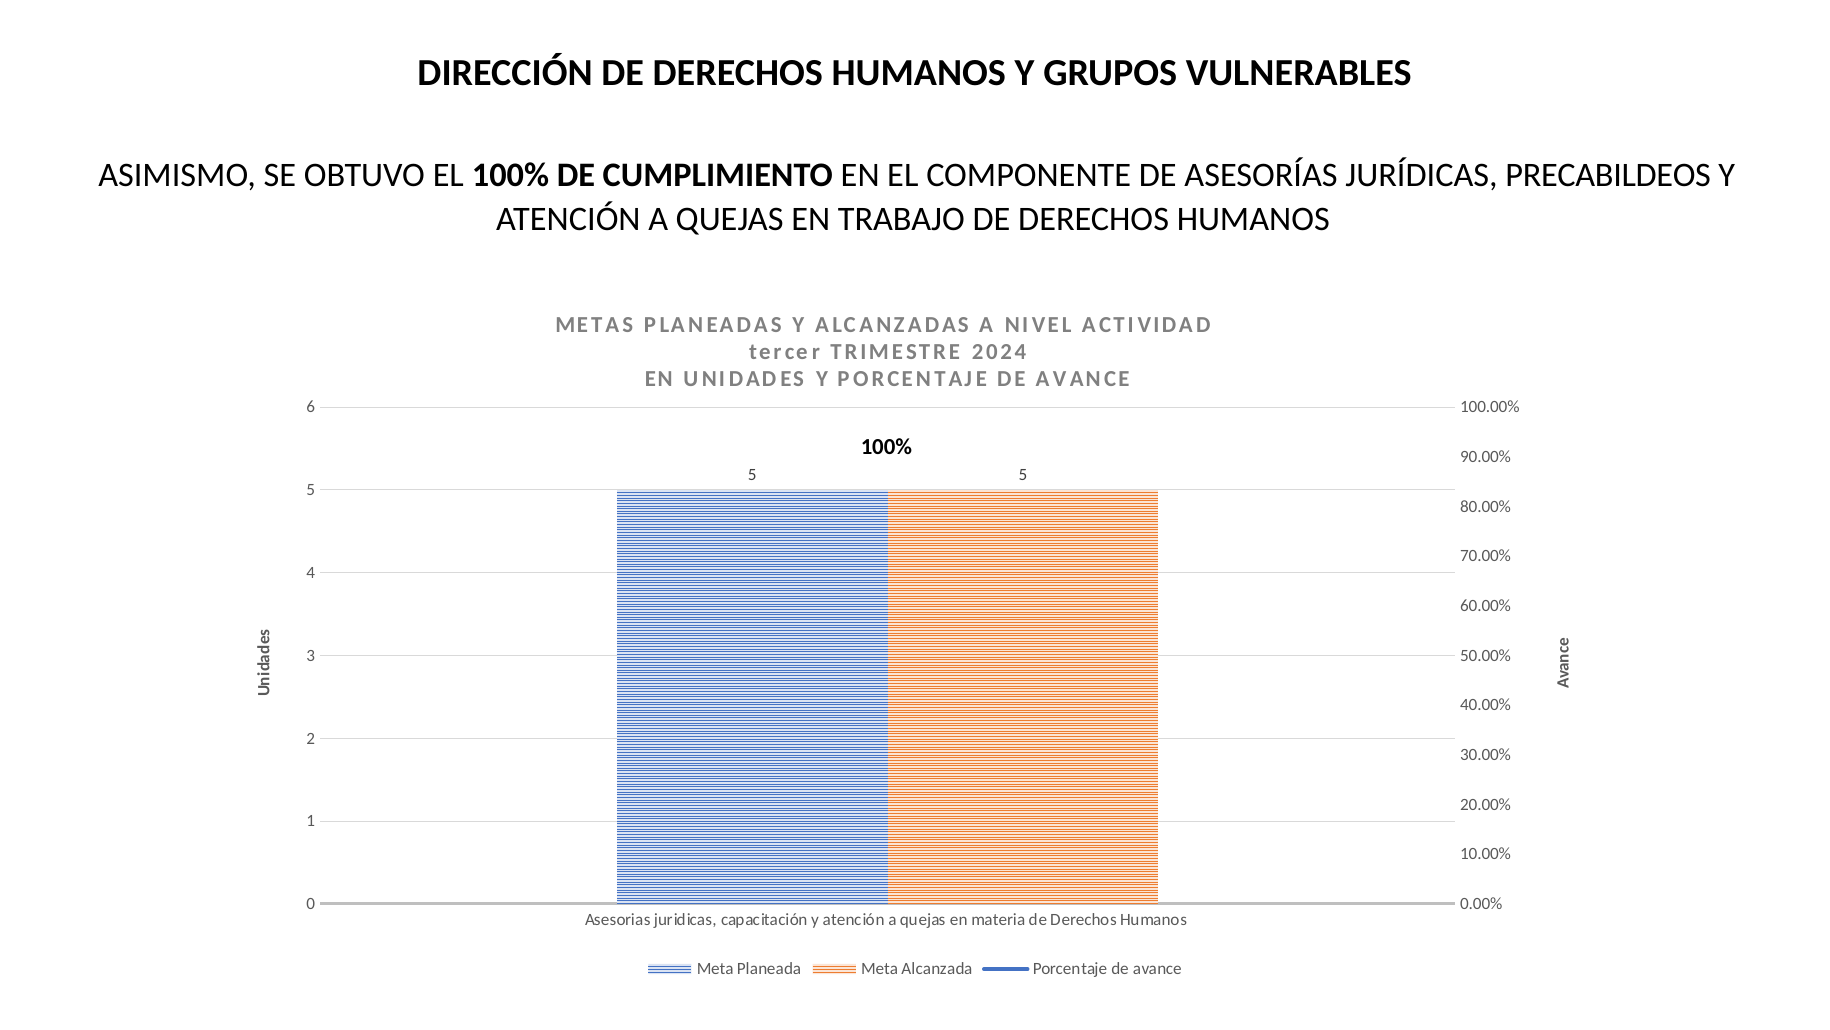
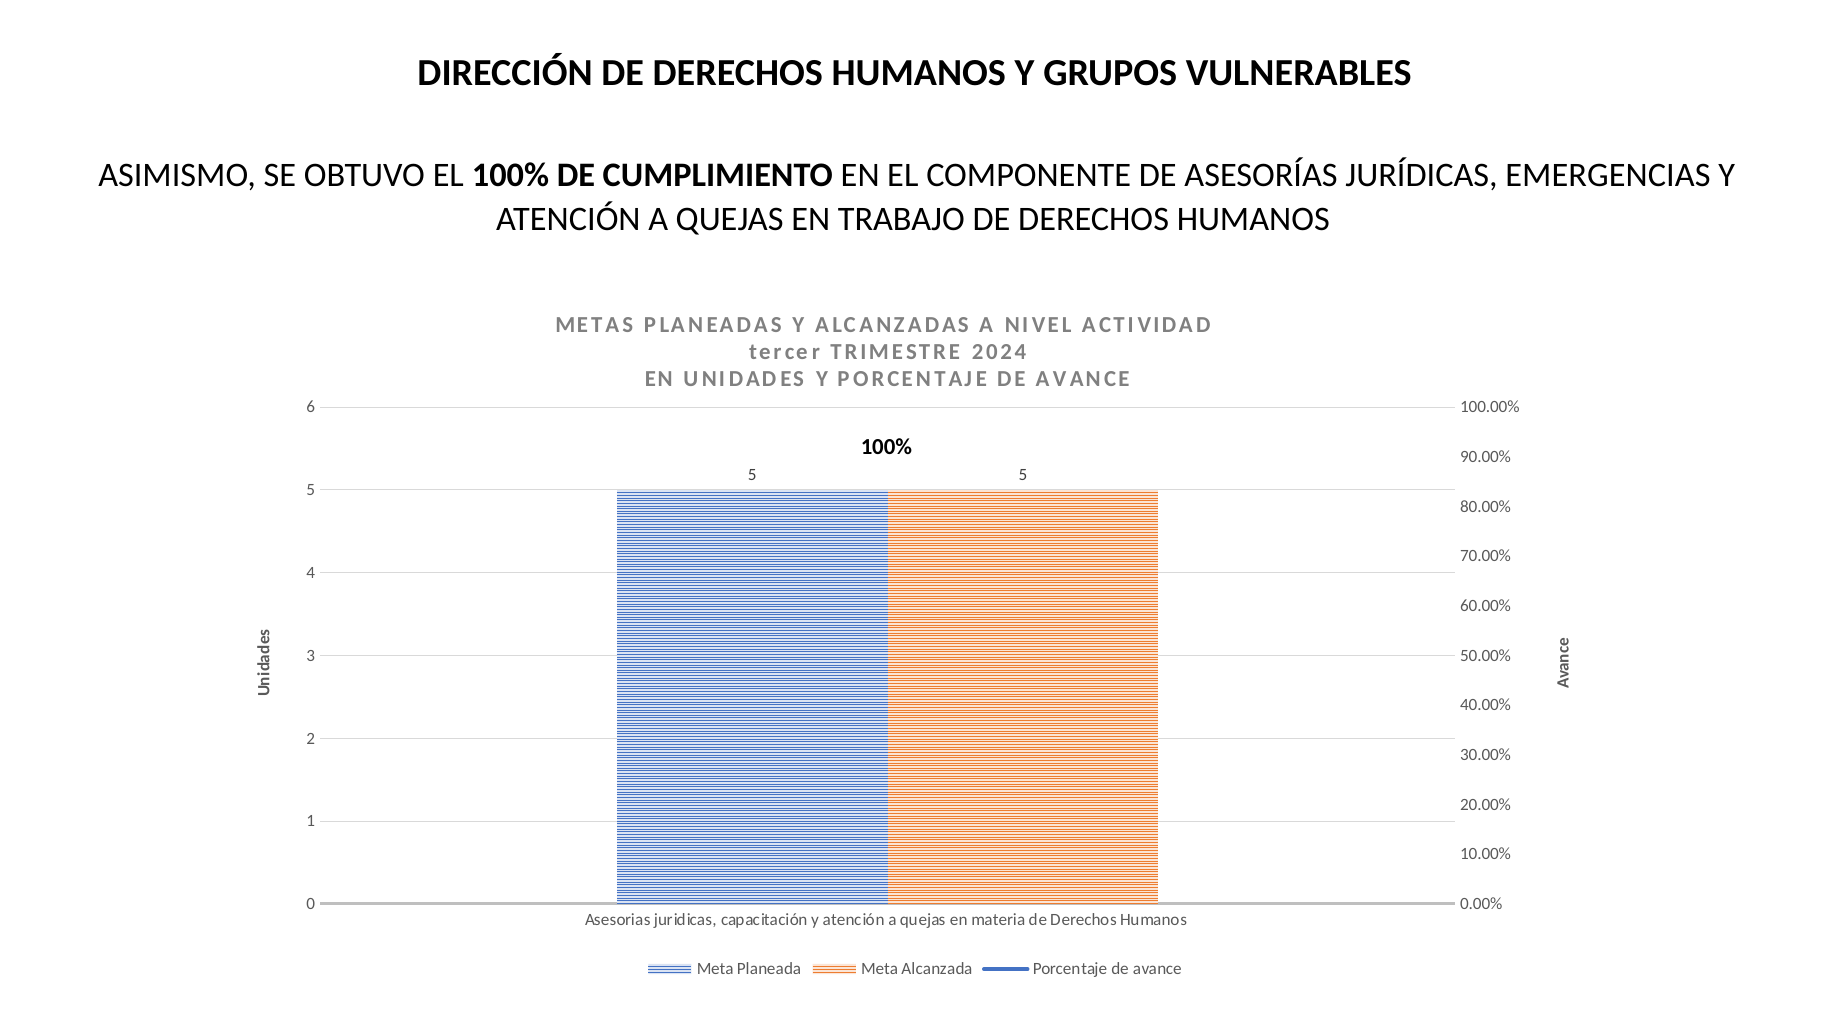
PRECABILDEOS: PRECABILDEOS -> EMERGENCIAS (1608, 175)
